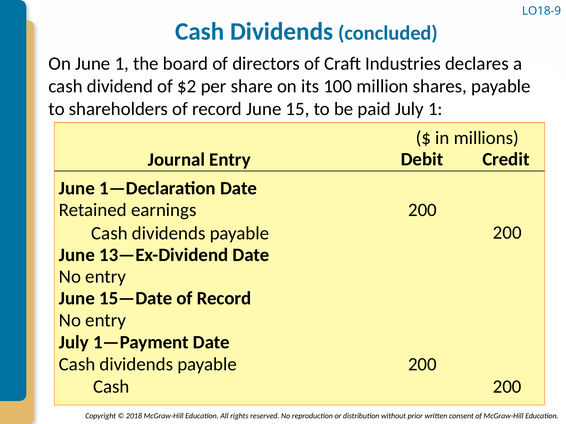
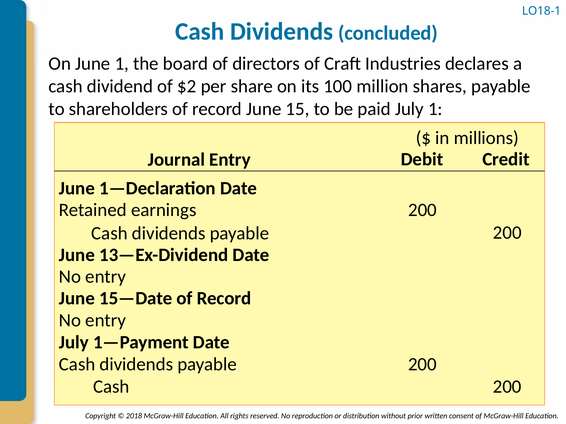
LO18-9: LO18-9 -> LO18-1 (541, 11)
